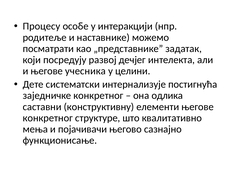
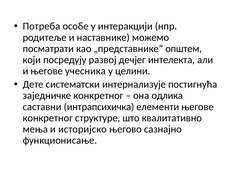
Процесу: Процесу -> Потреба (41, 26)
задатак: задатак -> општем (184, 49)
конструктивну: конструктивну -> интрапсихичка (99, 107)
појачивачи: појачивачи -> историјско (82, 129)
